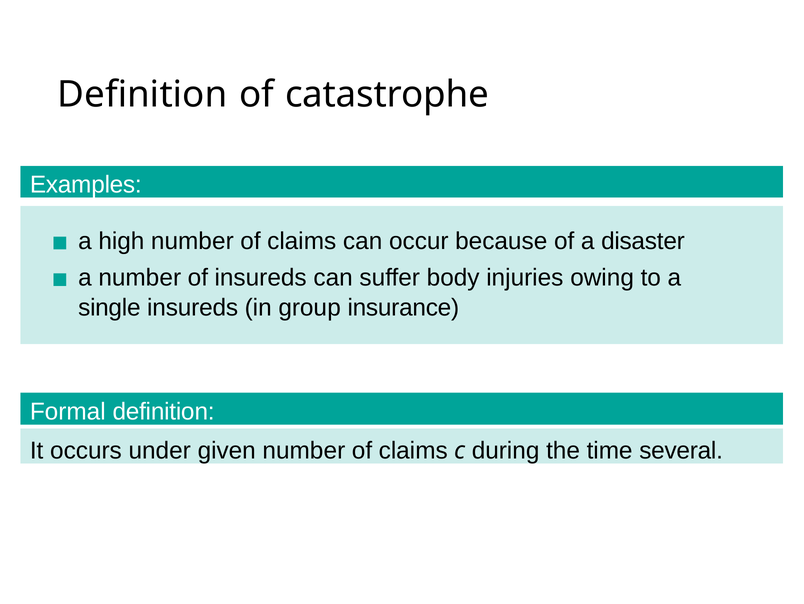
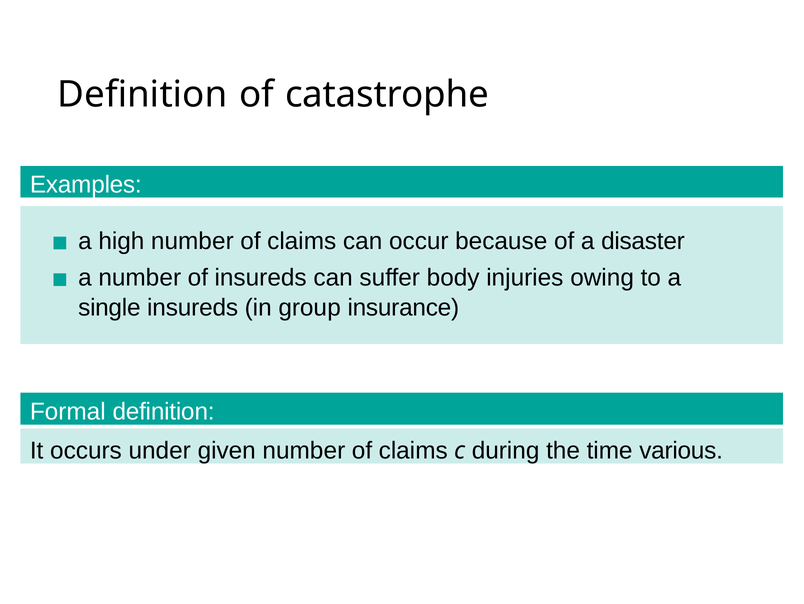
several: several -> various (681, 450)
